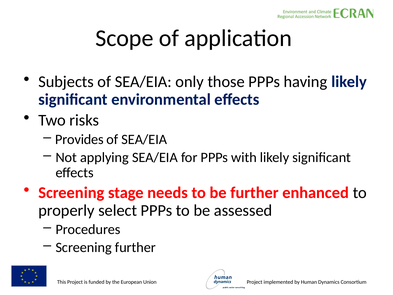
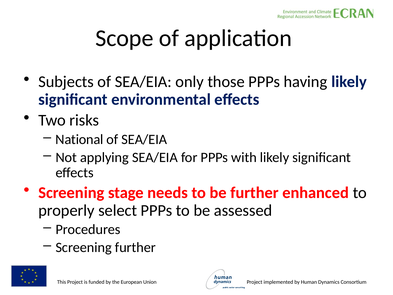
Provides: Provides -> National (79, 139)
